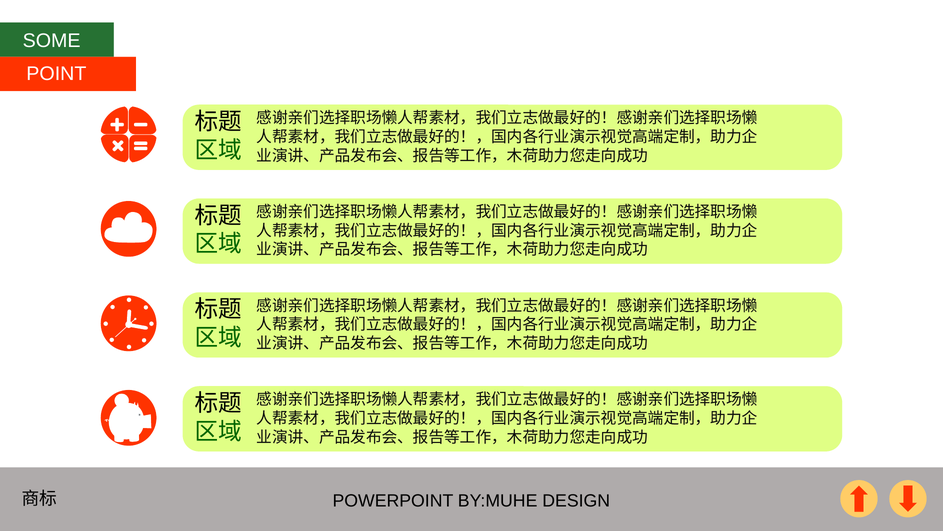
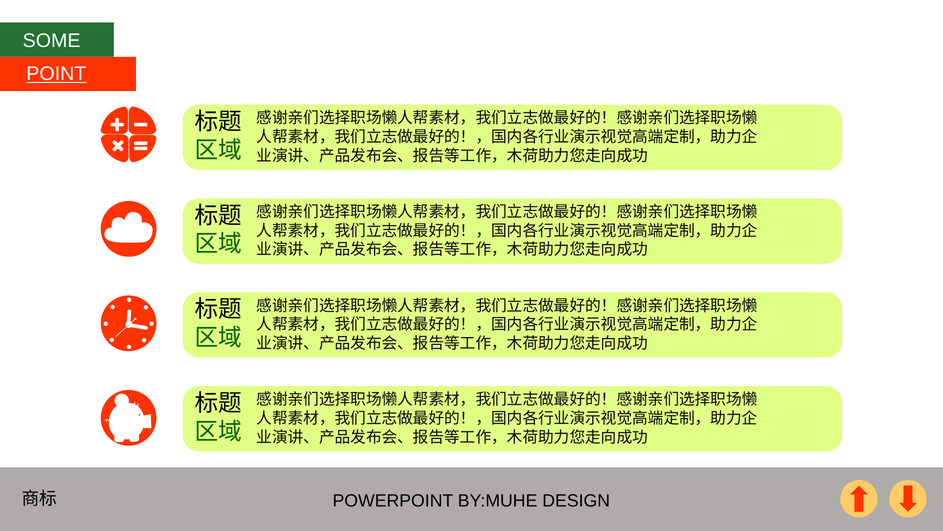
POINT underline: none -> present (56, 74)
